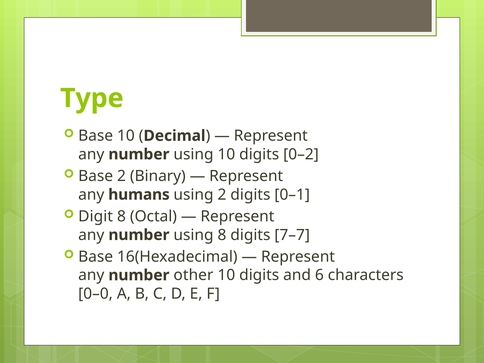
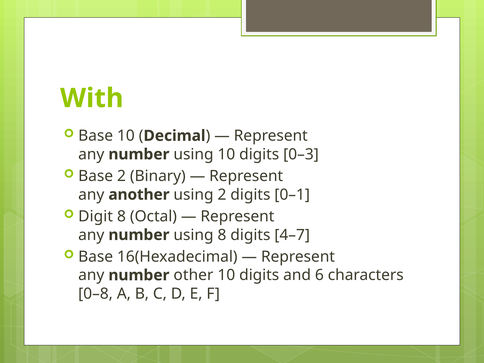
Type: Type -> With (92, 98)
0–2: 0–2 -> 0–3 (301, 154)
humans: humans -> another (139, 195)
7–7: 7–7 -> 4–7 (292, 235)
0–0: 0–0 -> 0–8 (96, 294)
